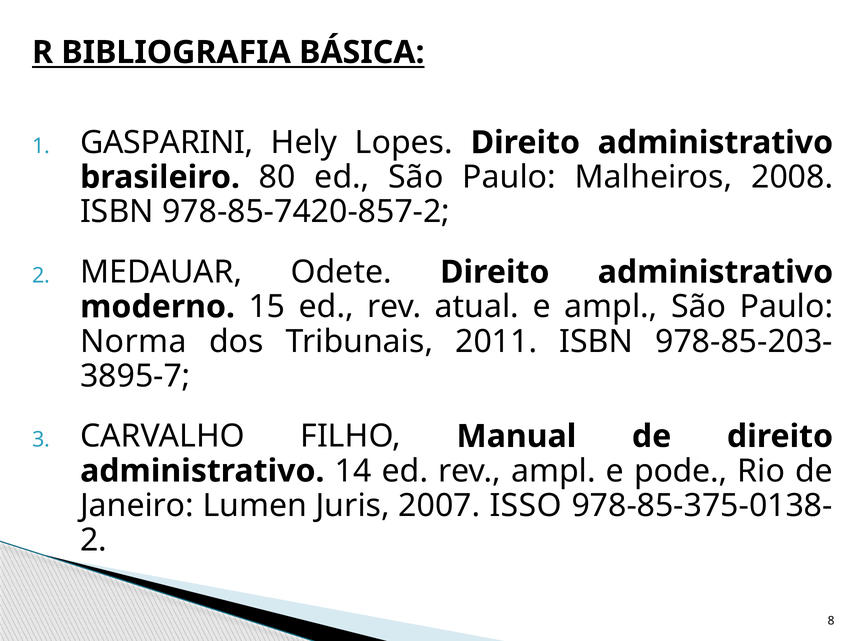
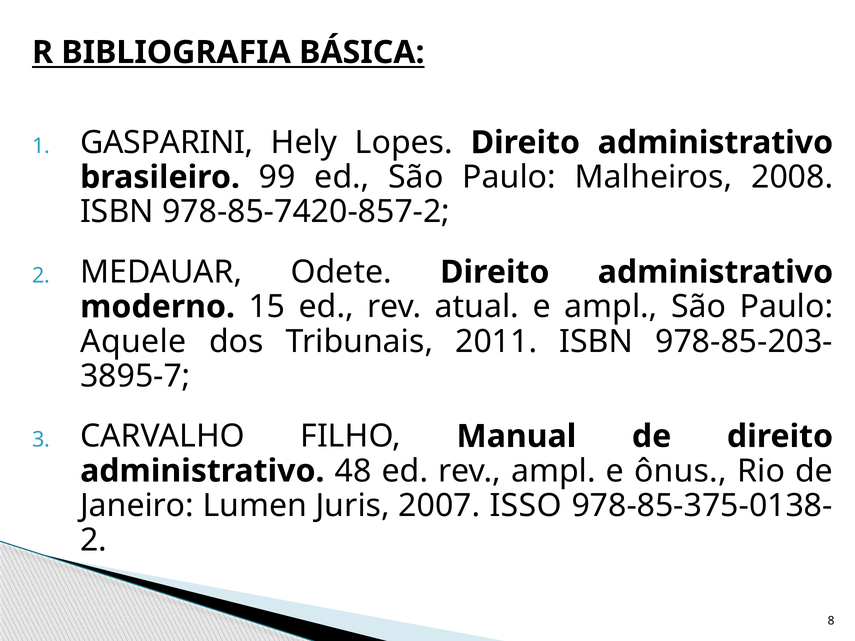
80: 80 -> 99 (277, 177)
Norma: Norma -> Aquele (133, 342)
14: 14 -> 48 (353, 471)
pode: pode -> ônus (681, 471)
